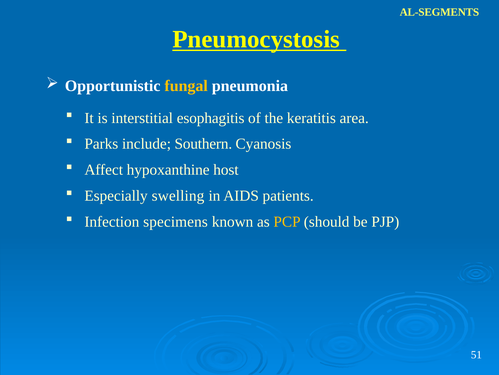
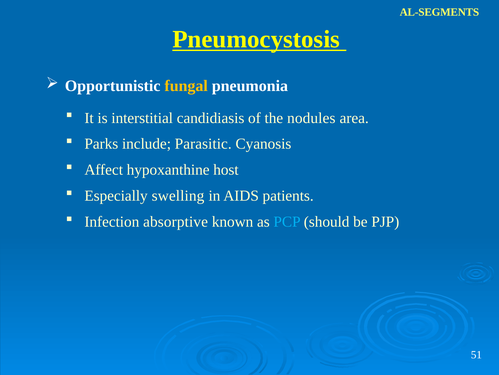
esophagitis: esophagitis -> candidiasis (211, 118)
keratitis: keratitis -> nodules (311, 118)
Southern: Southern -> Parasitic (203, 144)
specimens: specimens -> absorptive (176, 221)
PCP colour: yellow -> light blue (287, 221)
